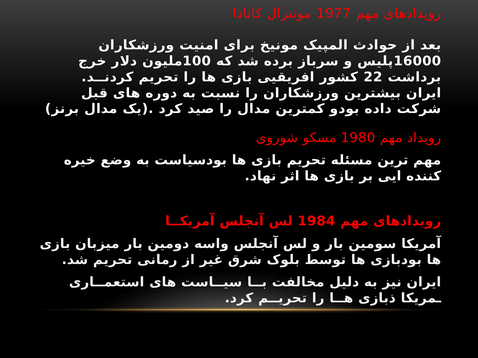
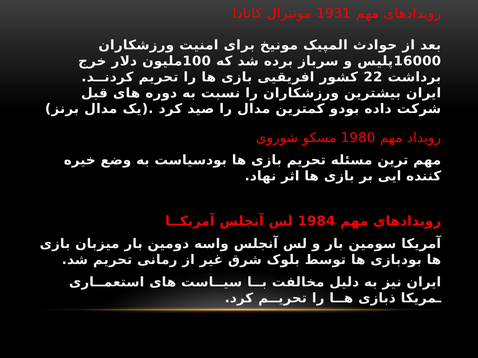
1977: 1977 -> 1931 (334, 13)
